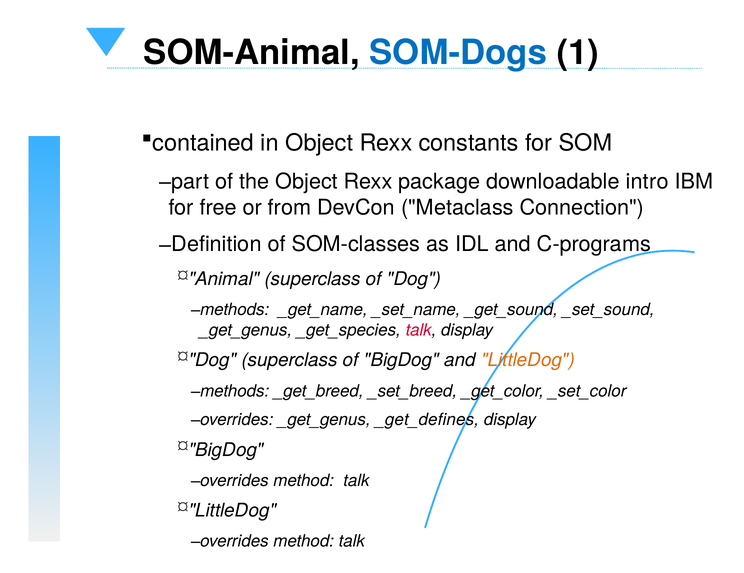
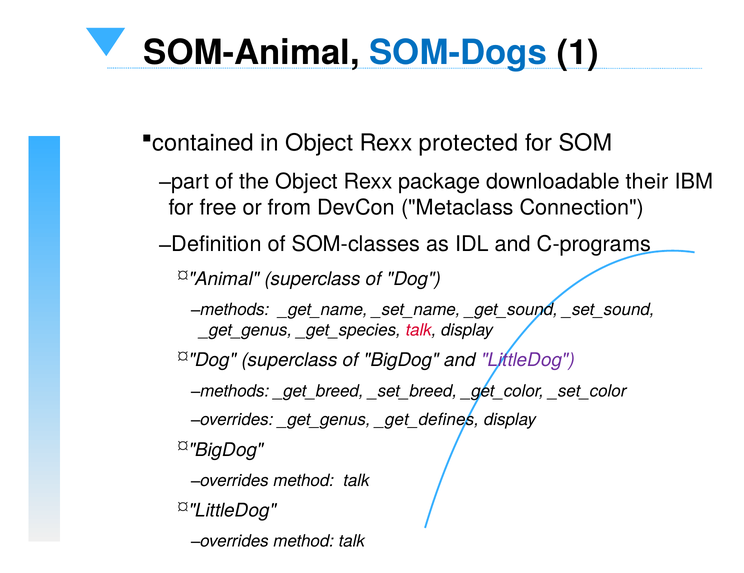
constants: constants -> protected (469, 143)
intro: intro -> their (647, 182)
LittleDog colour: orange -> purple (528, 360)
